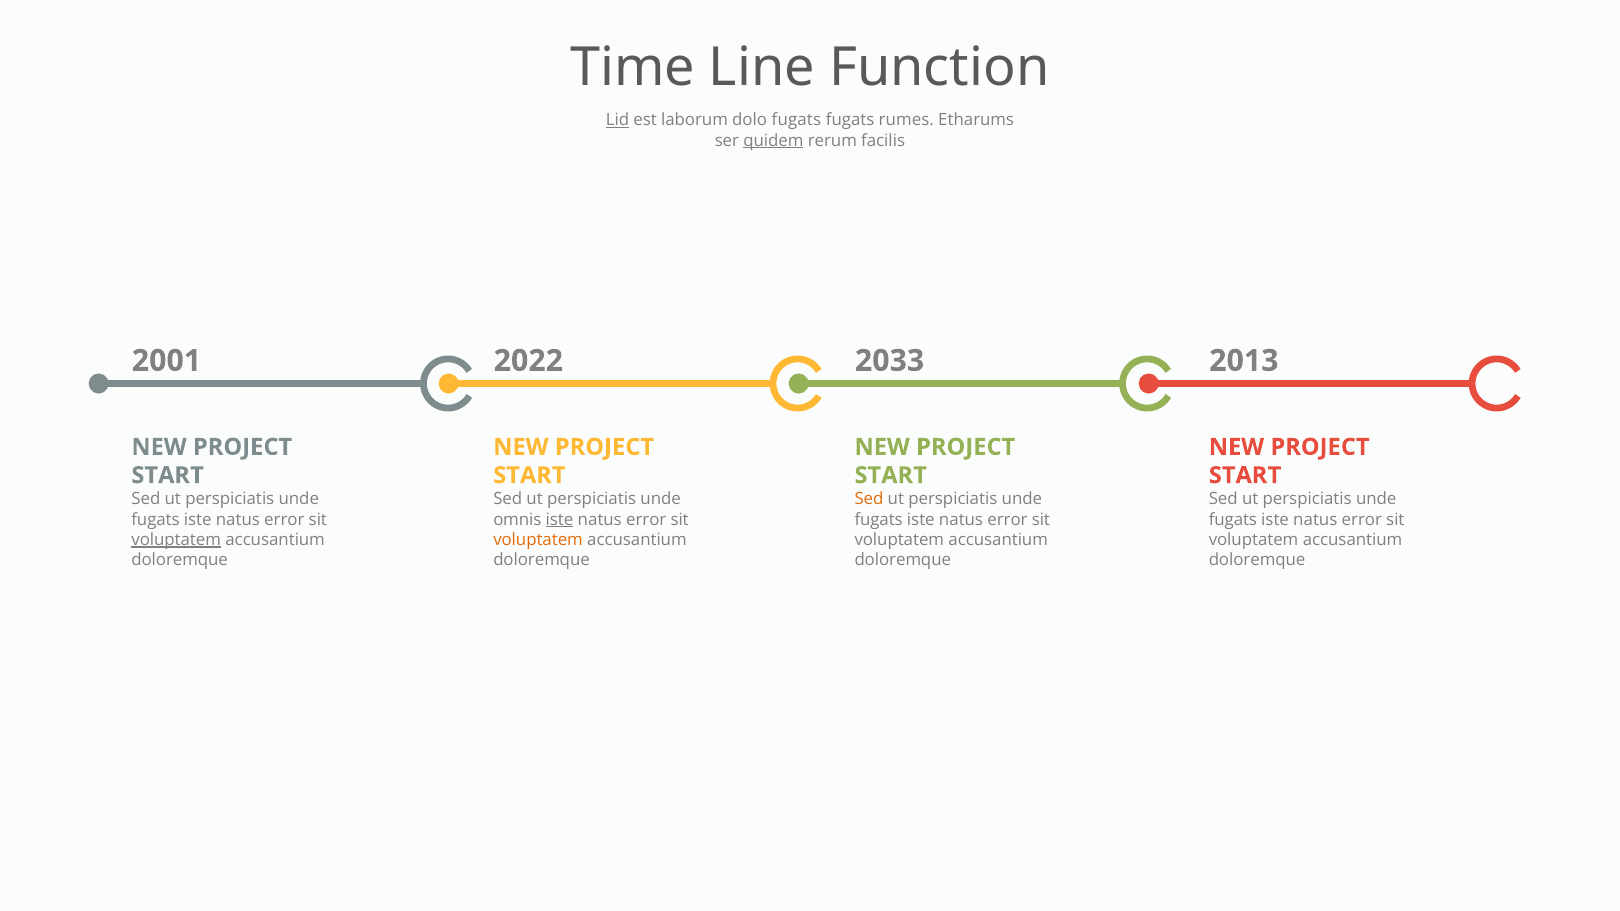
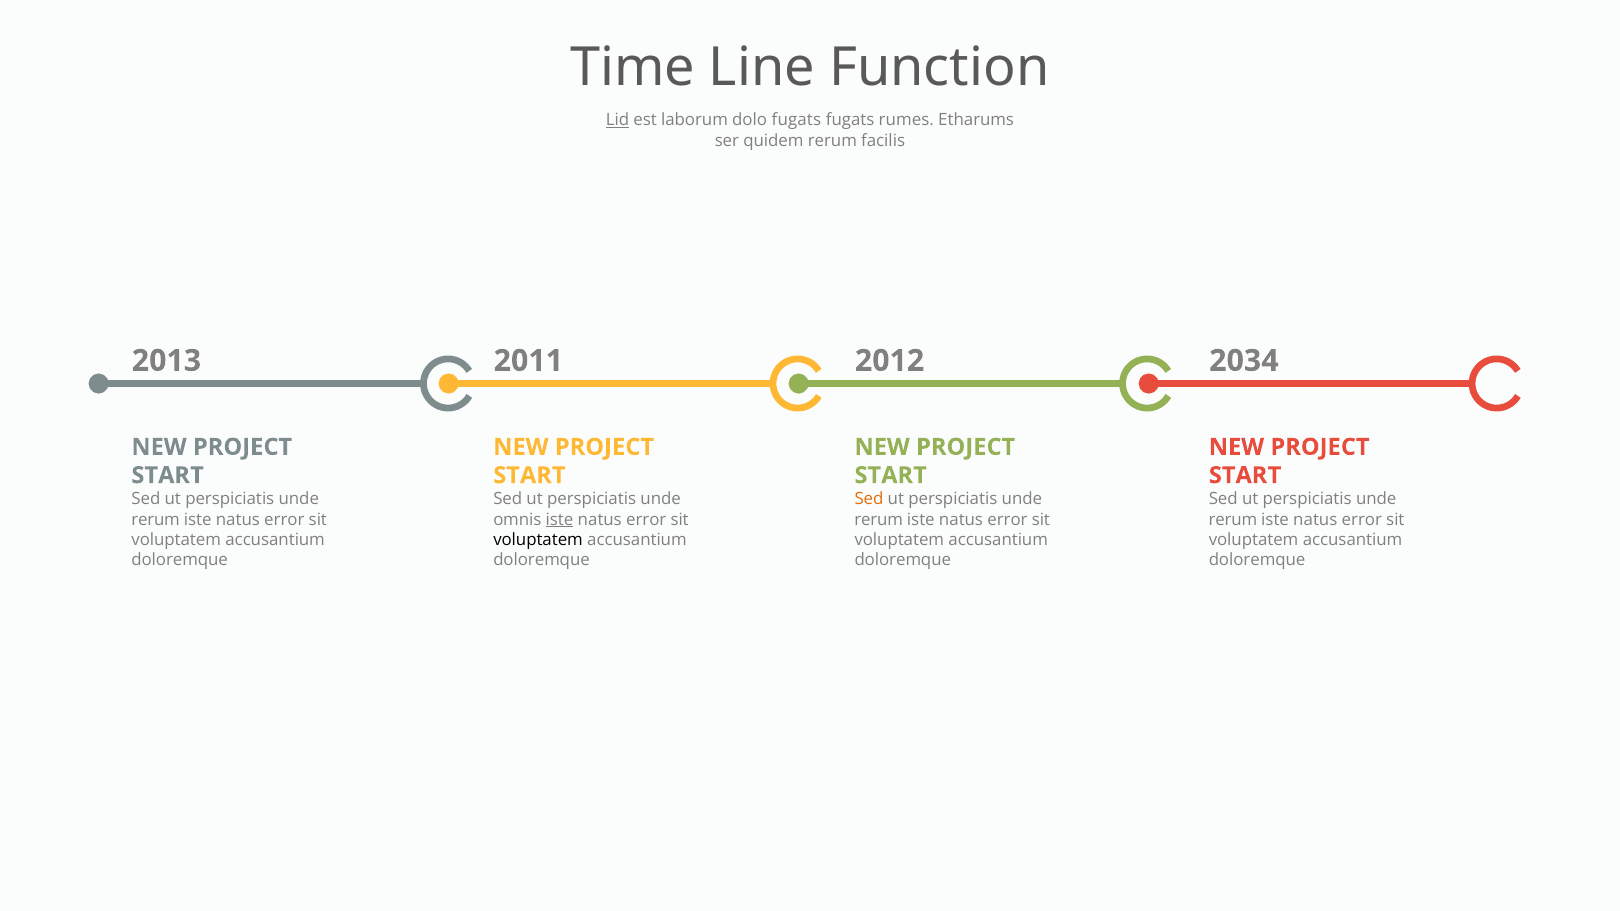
quidem underline: present -> none (773, 141)
2001: 2001 -> 2013 (166, 361)
2033: 2033 -> 2012 (890, 361)
2013: 2013 -> 2034 (1244, 361)
2022: 2022 -> 2011 (528, 361)
fugats: fugats -> rerum (156, 520)
fugats: fugats -> rerum (879, 520)
fugats: fugats -> rerum (1233, 520)
voluptatem underline: present -> none (176, 540)
voluptatem colour: orange -> black (538, 540)
